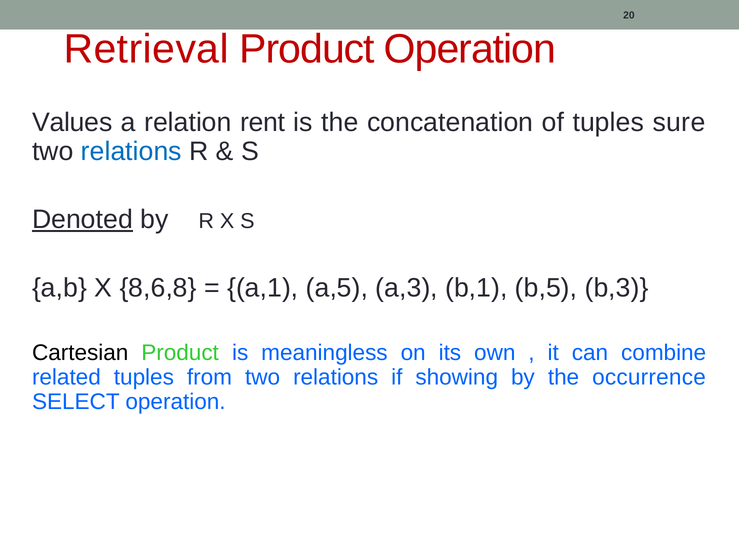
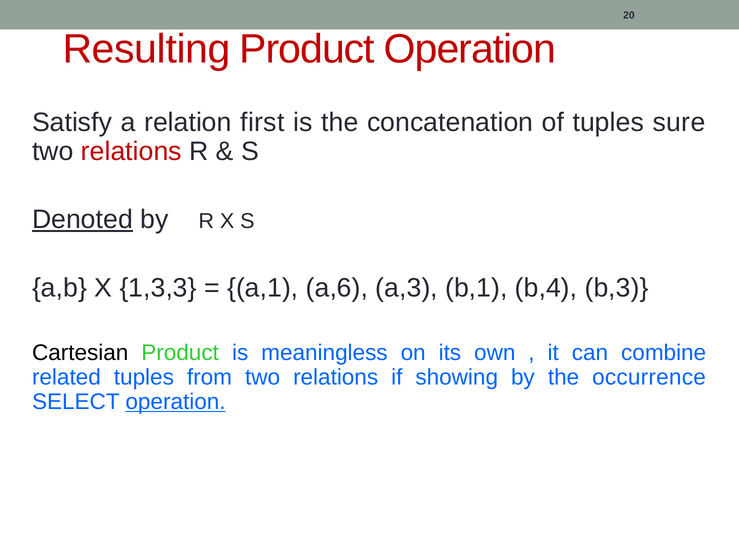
Retrieval: Retrieval -> Resulting (147, 49)
Values: Values -> Satisfy (72, 123)
rent: rent -> first (262, 123)
relations colour: blue -> red (131, 151)
8,6,8: 8,6,8 -> 1,3,3 (158, 288)
a,5: a,5 -> a,6 (337, 288)
b,5: b,5 -> b,4 (546, 288)
operation underline: none -> present (176, 402)
